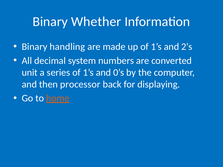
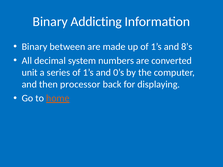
Whether: Whether -> Addicting (96, 22)
handling: handling -> between (67, 47)
2’s: 2’s -> 8’s (187, 47)
